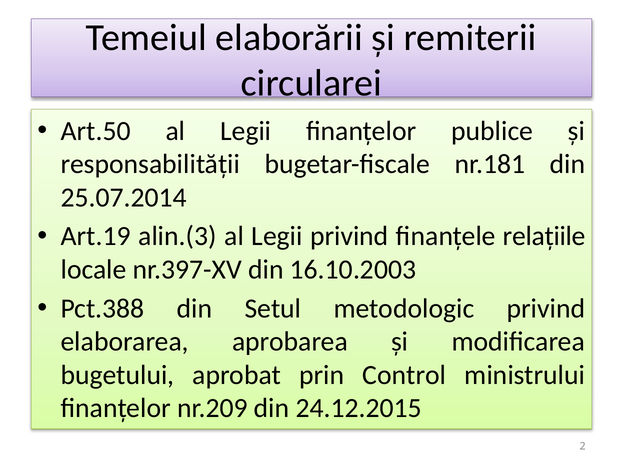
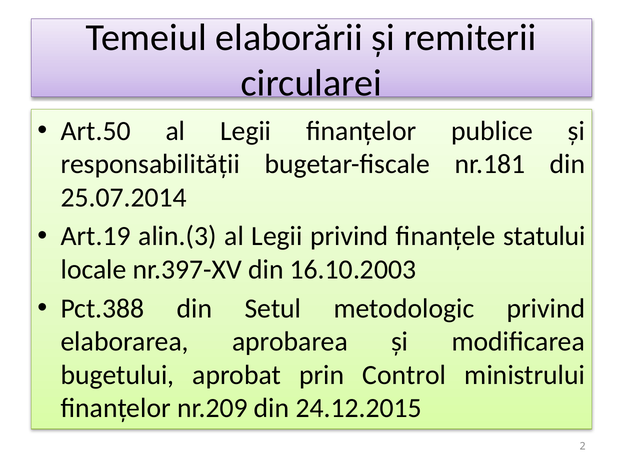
relațiile: relațiile -> statului (544, 236)
